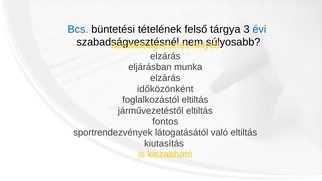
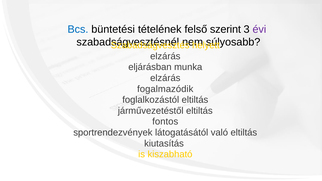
tárgya: tárgya -> szerint (225, 29)
évi colour: blue -> purple (259, 29)
időközönként: időközönként -> fogalmazódik (165, 89)
